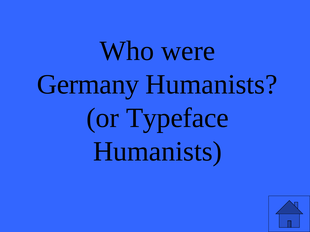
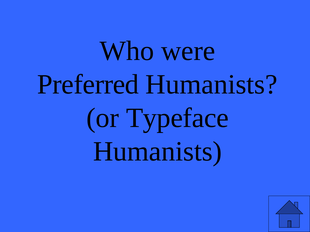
Germany: Germany -> Preferred (88, 85)
